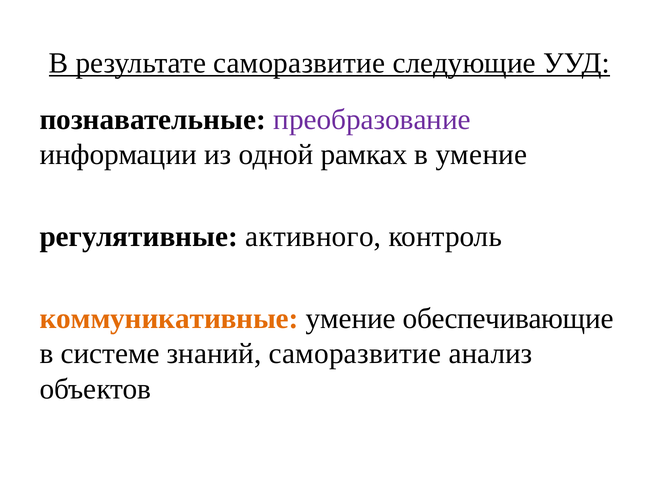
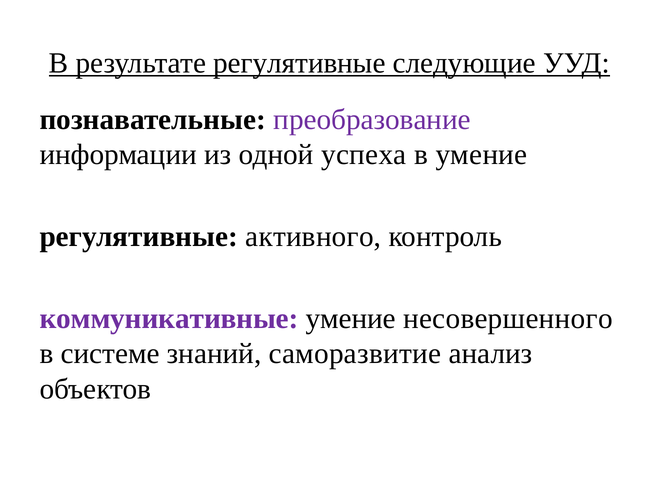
результате саморазвитие: саморазвитие -> регулятивные (299, 63)
рамках: рамках -> успеха (364, 155)
коммуникативные colour: orange -> purple (169, 319)
обеспечивающие: обеспечивающие -> несовершенного (508, 319)
